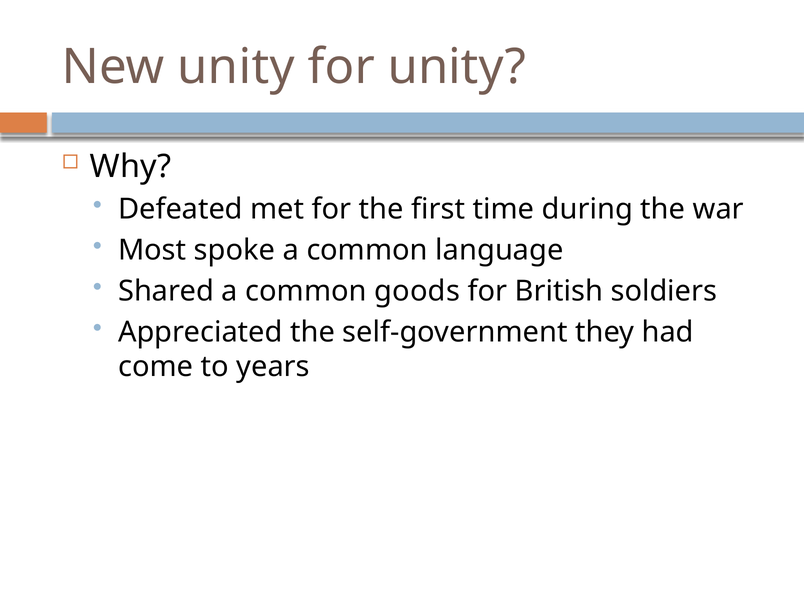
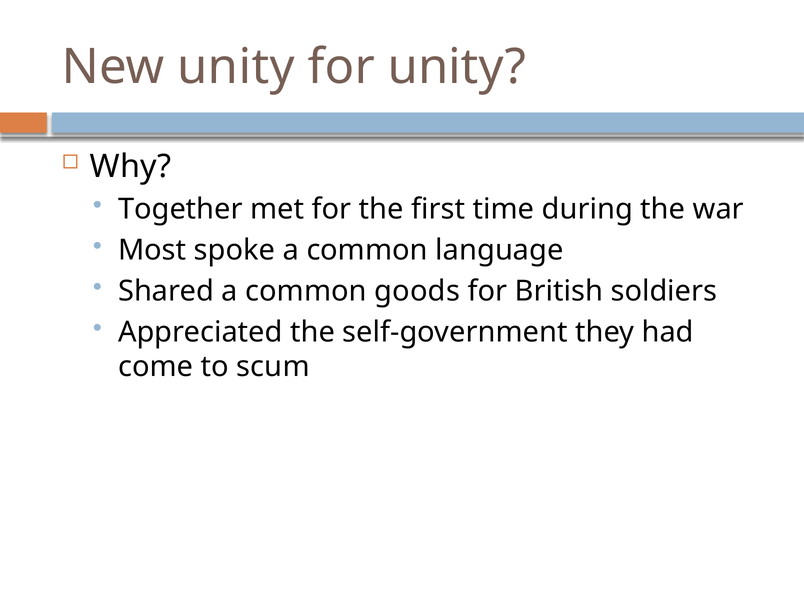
Defeated: Defeated -> Together (180, 209)
years: years -> scum (273, 367)
